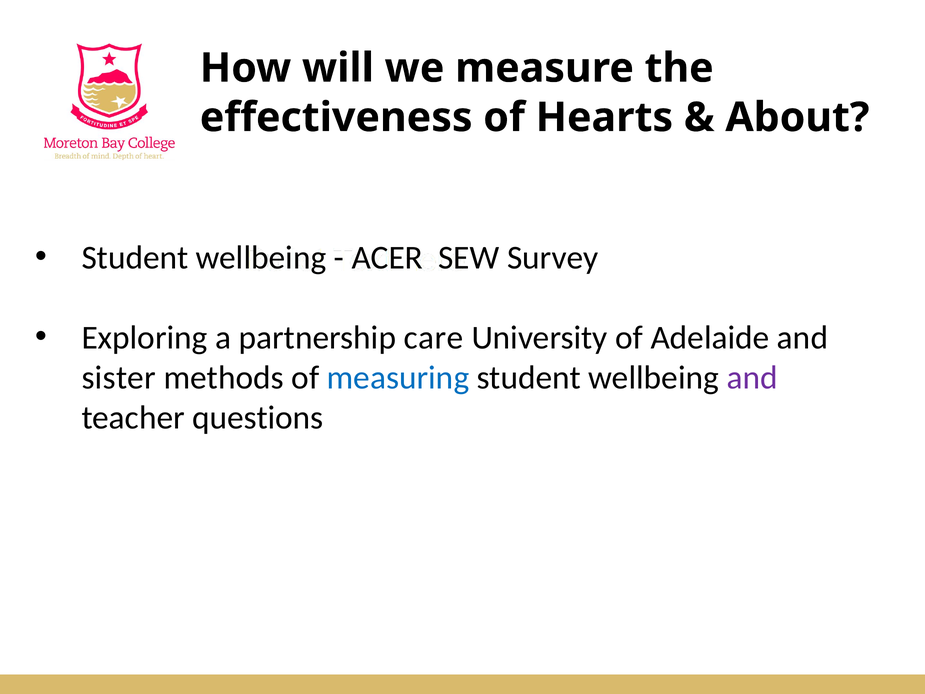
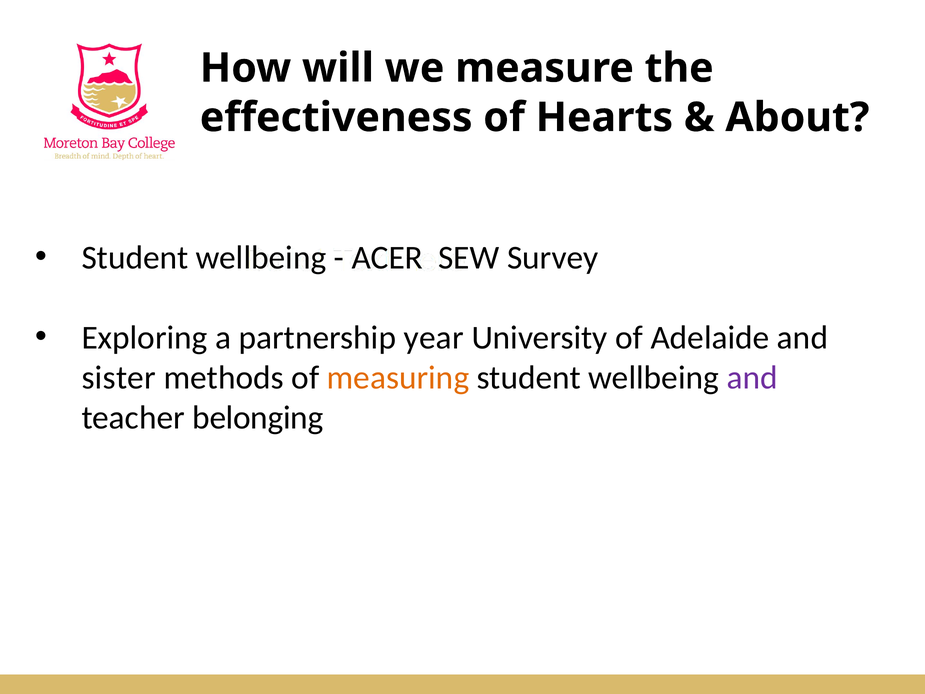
care: care -> year (434, 338)
measuring colour: blue -> orange (398, 378)
questions: questions -> belonging (258, 418)
